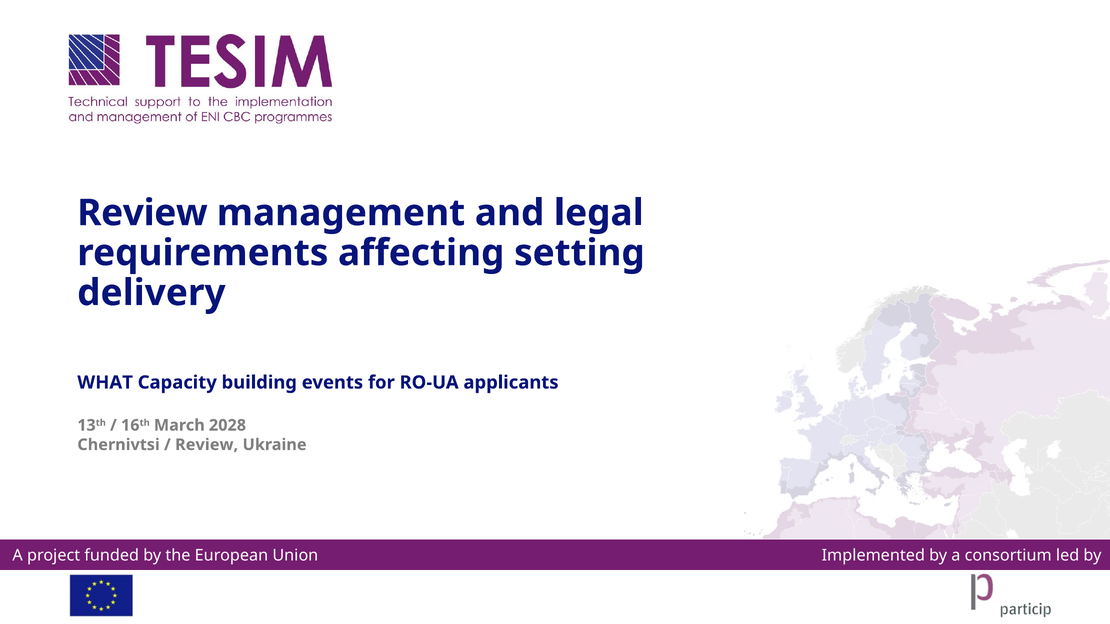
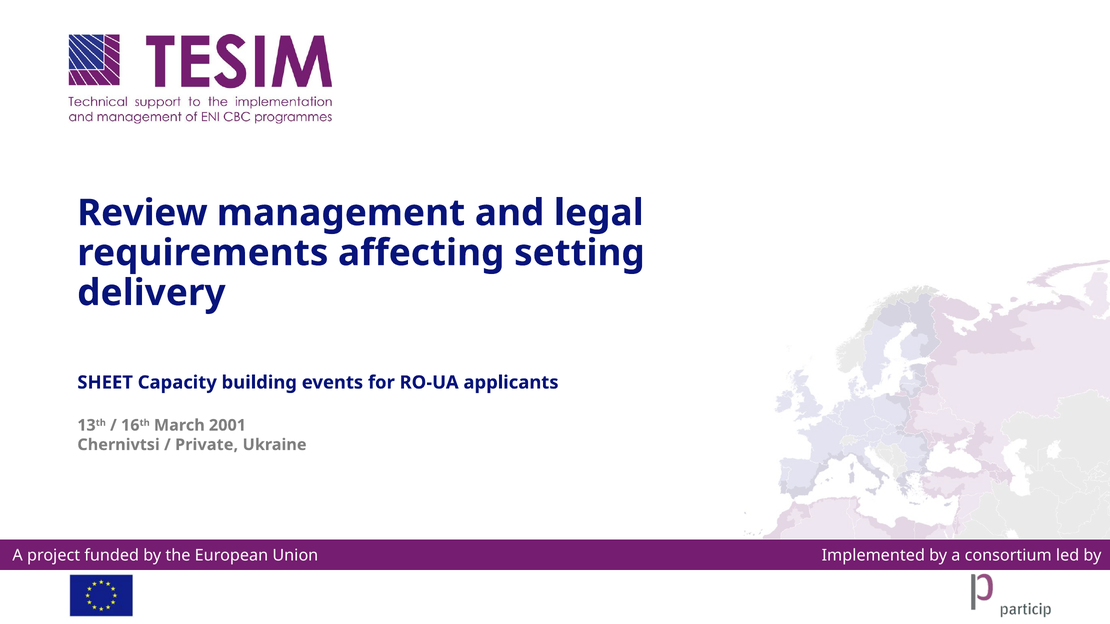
WHAT: WHAT -> SHEET (105, 383)
2028: 2028 -> 2001 (228, 426)
Review: Review -> Private (207, 445)
